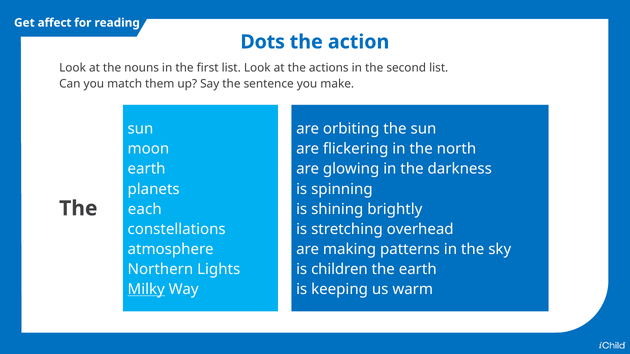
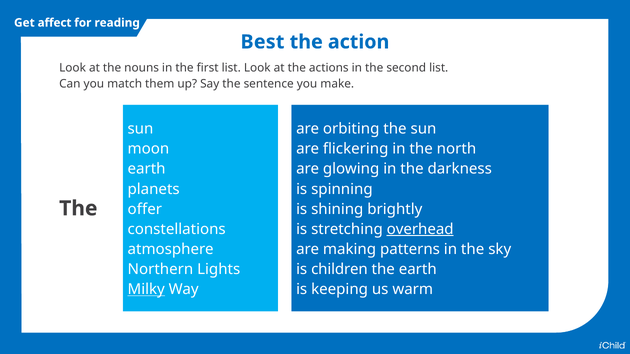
Dots: Dots -> Best (262, 42)
each: each -> offer (145, 209)
overhead underline: none -> present (420, 229)
